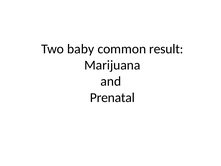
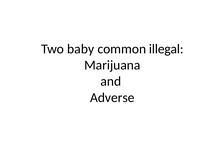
result: result -> illegal (166, 49)
Prenatal: Prenatal -> Adverse (112, 97)
